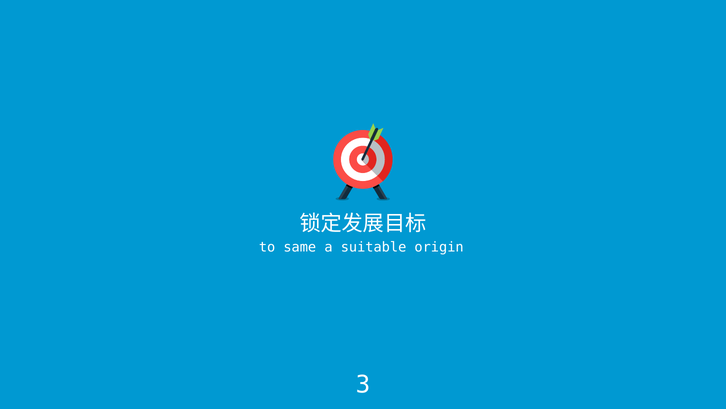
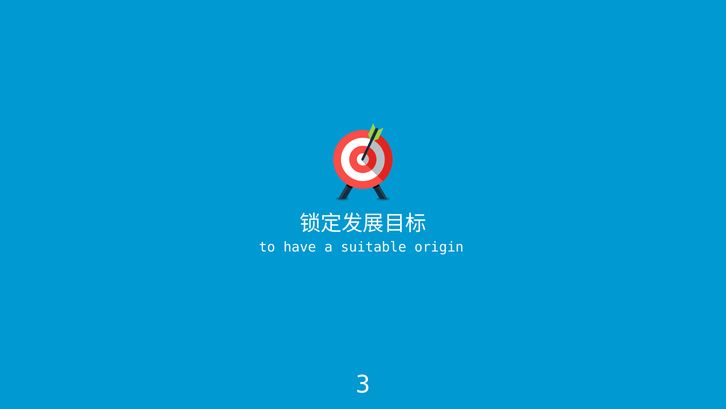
same: same -> have (300, 247)
